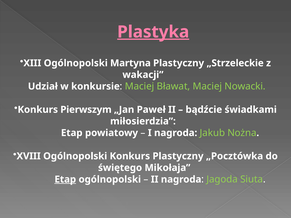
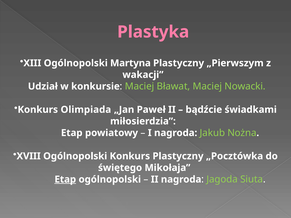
Plastyka underline: present -> none (153, 32)
„Strzeleckie: „Strzeleckie -> „Pierwszym (235, 63)
Pierwszym: Pierwszym -> Olimpiada (86, 110)
